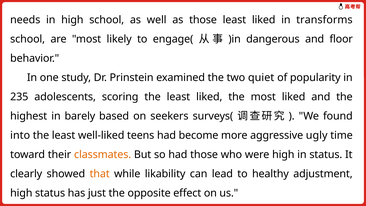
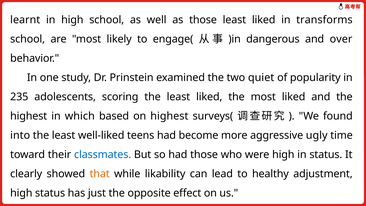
needs: needs -> learnt (25, 20)
floor: floor -> over (341, 39)
barely: barely -> which (80, 116)
on seekers: seekers -> highest (169, 116)
classmates colour: orange -> blue (103, 154)
